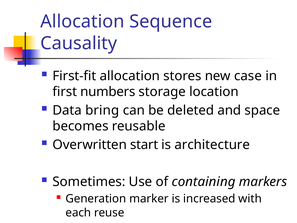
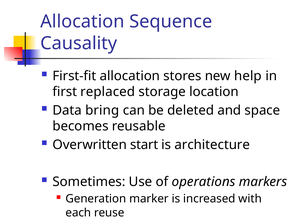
case: case -> help (248, 76)
first numbers: numbers -> replaced (108, 92)
containing: containing -> operations (204, 182)
